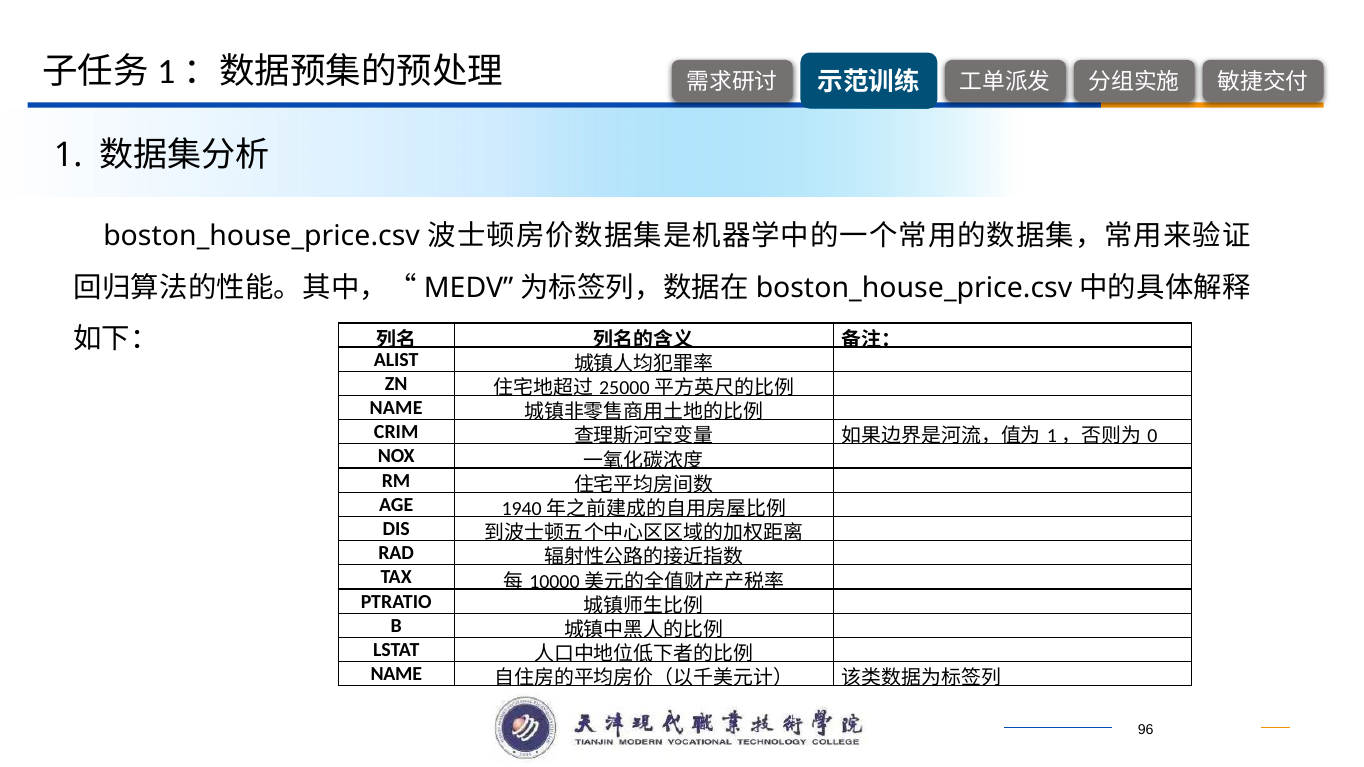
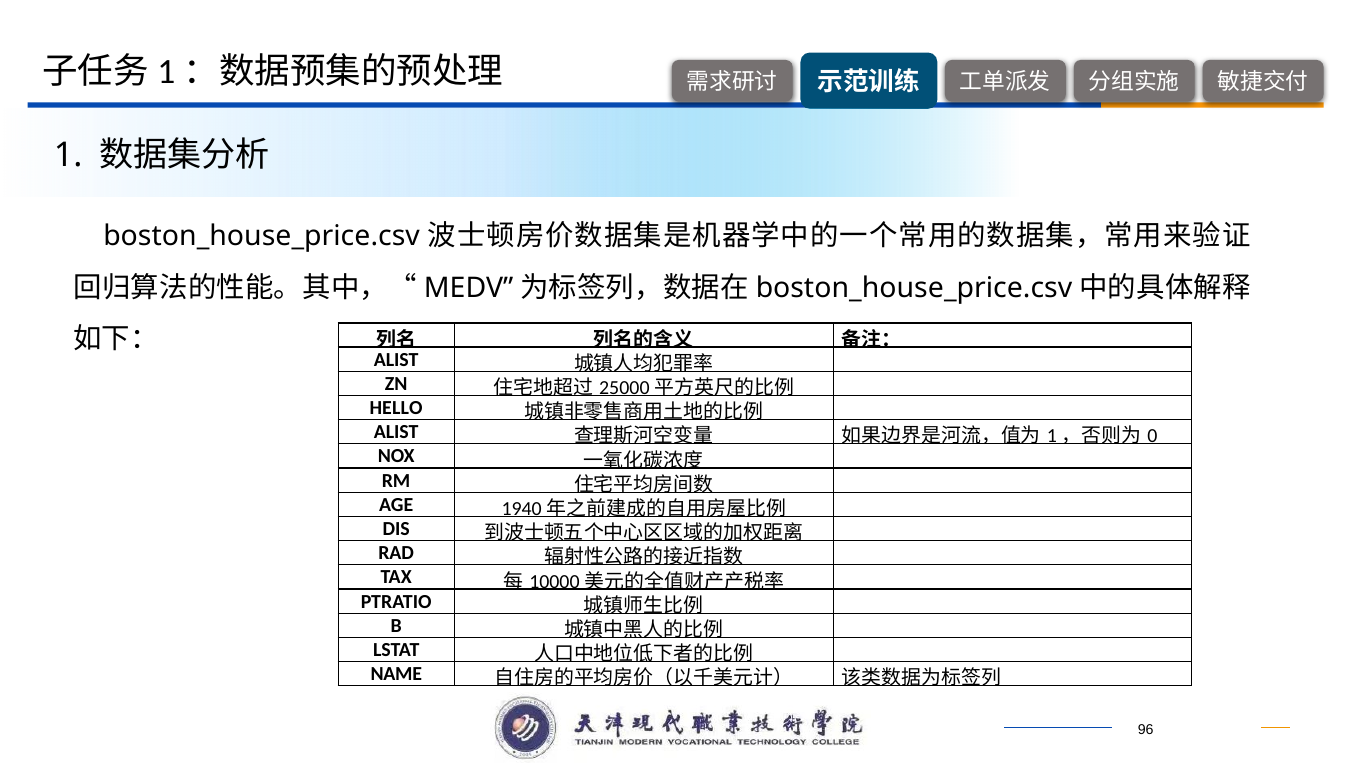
NAME: NAME -> HELLO (396, 408)
CRIM: CRIM -> ALIST (396, 432)
